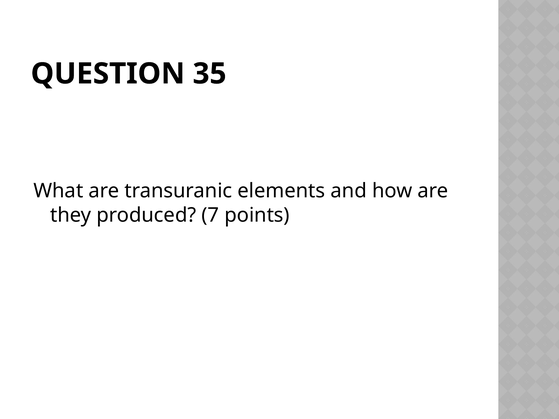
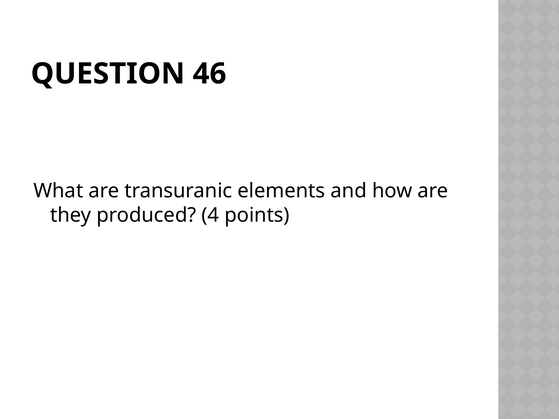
35: 35 -> 46 (210, 74)
7: 7 -> 4 (210, 215)
